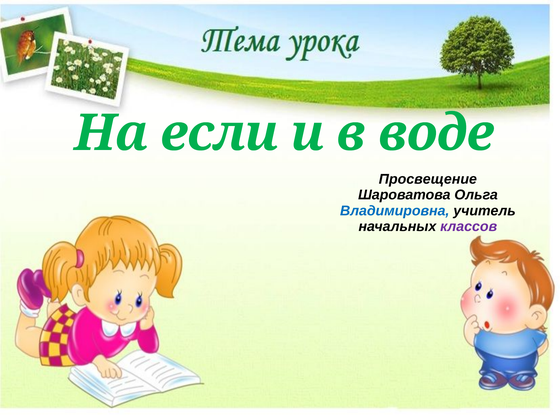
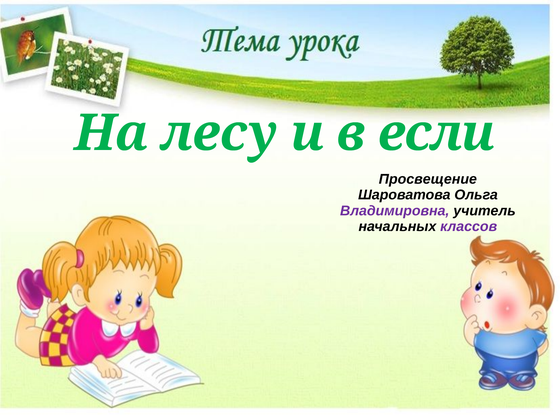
если: если -> лесу (219, 133)
воде: воде -> если (436, 133)
Владимировна colour: blue -> purple (395, 211)
